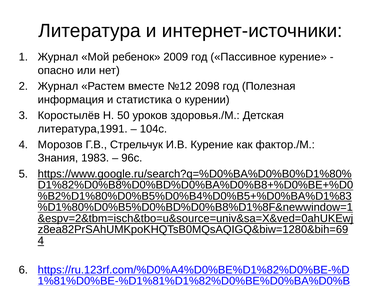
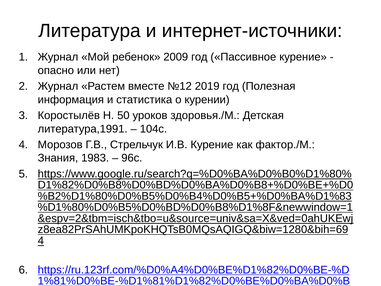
2098: 2098 -> 2019 (207, 86)
